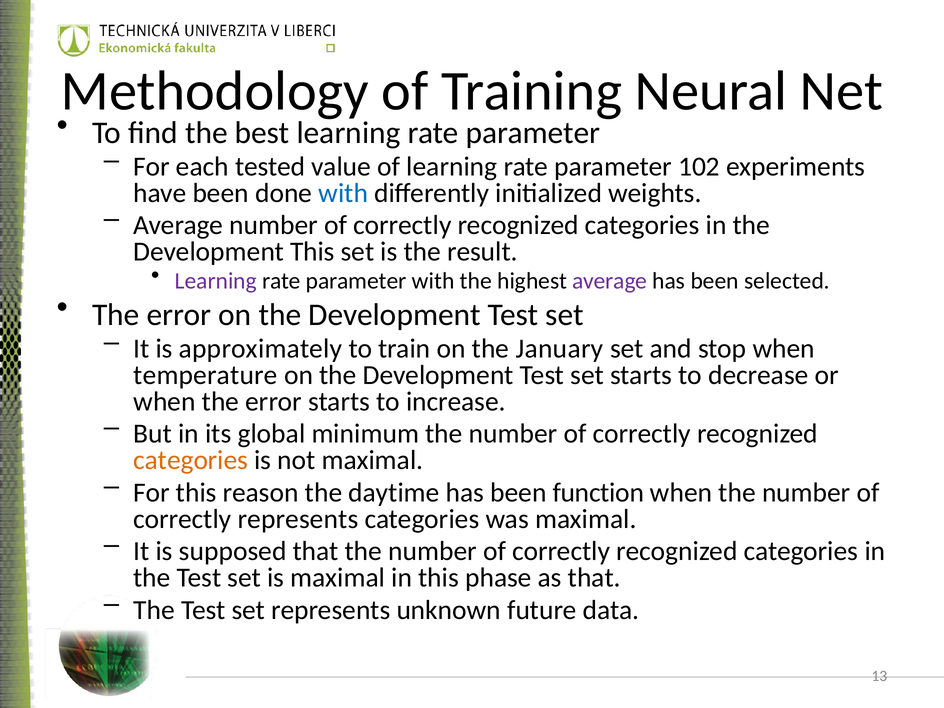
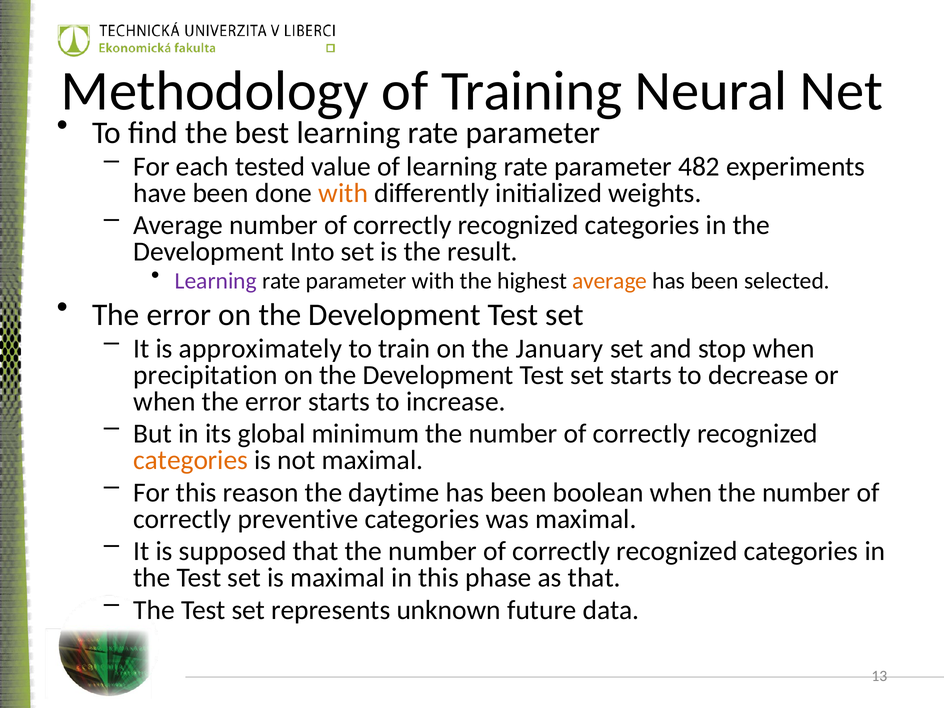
102: 102 -> 482 (699, 167)
with colour: blue -> orange (343, 193)
Development This: This -> Into (312, 252)
average colour: purple -> orange (610, 281)
temperature: temperature -> precipitation (206, 375)
function: function -> boolean (598, 493)
correctly represents: represents -> preventive (298, 519)
